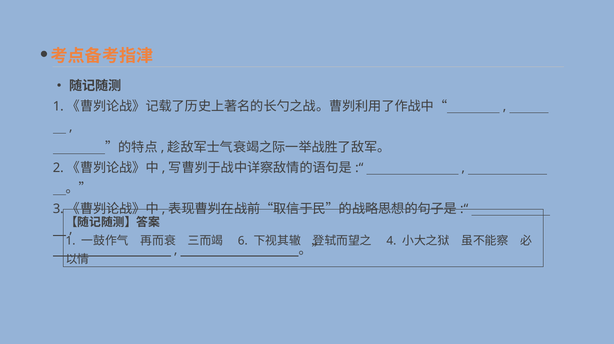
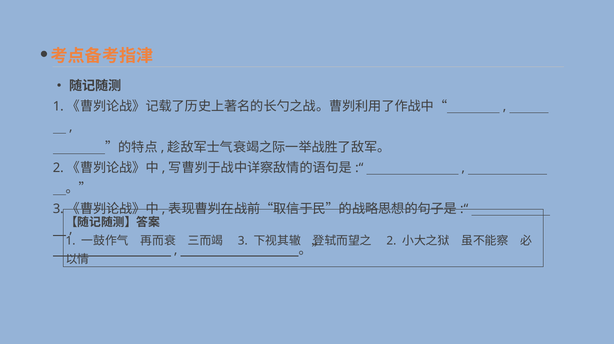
6: 6 -> 3 (243, 241)
4: 4 -> 2 (391, 241)
